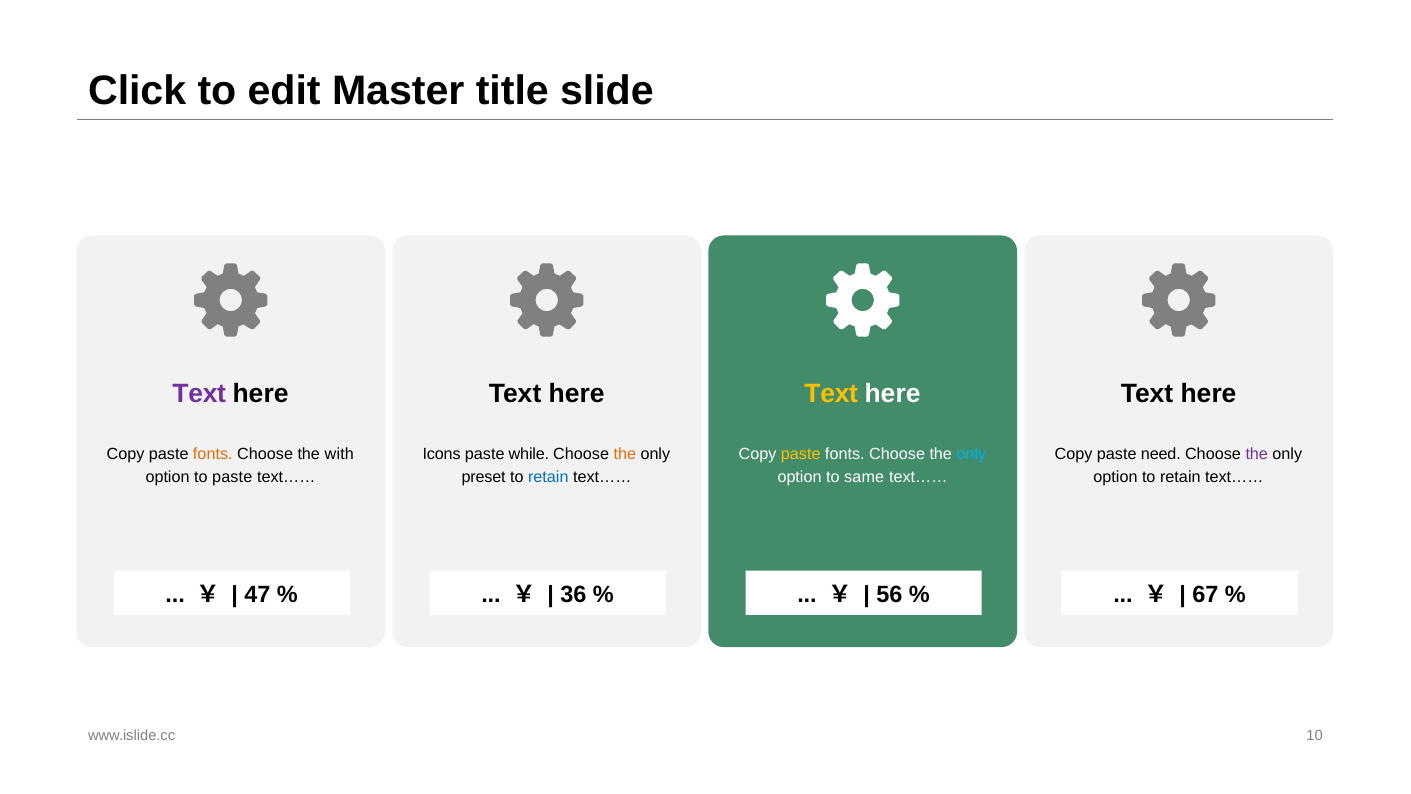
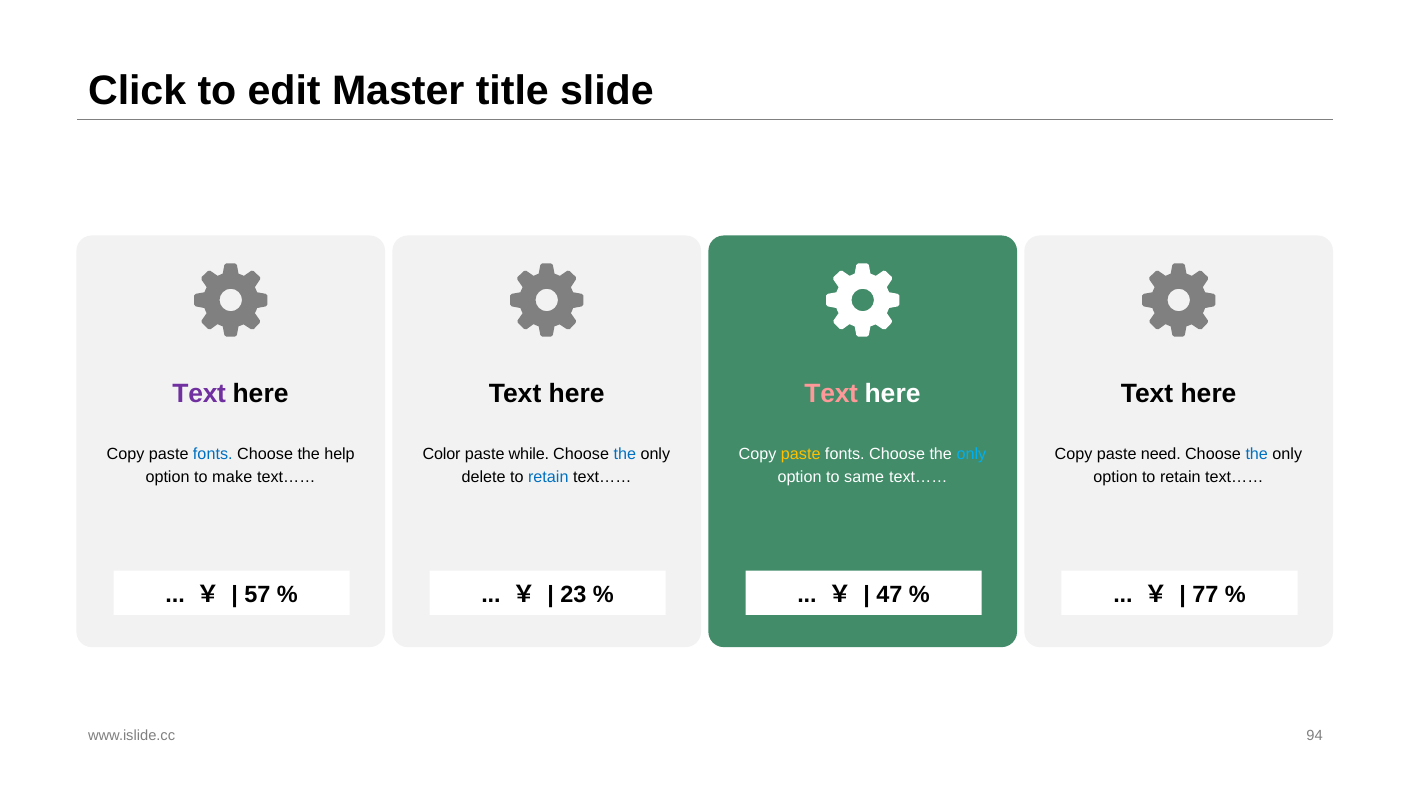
Text colour: yellow -> pink (831, 394)
fonts colour: orange -> blue (213, 454)
with: with -> help (339, 454)
Icons: Icons -> Color (442, 454)
the colour: orange -> blue (625, 454)
the colour: purple -> blue (1257, 454)
to paste: paste -> make (232, 477)
preset: preset -> delete (484, 477)
47: 47 -> 57 (257, 594)
36: 36 -> 23 (573, 594)
56: 56 -> 47 (889, 594)
67: 67 -> 77 (1205, 594)
10: 10 -> 94 (1315, 735)
